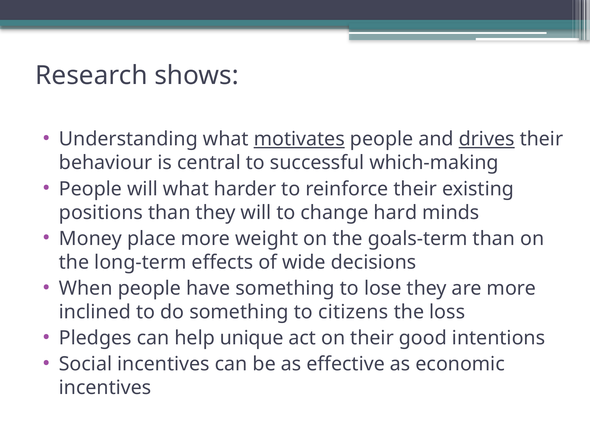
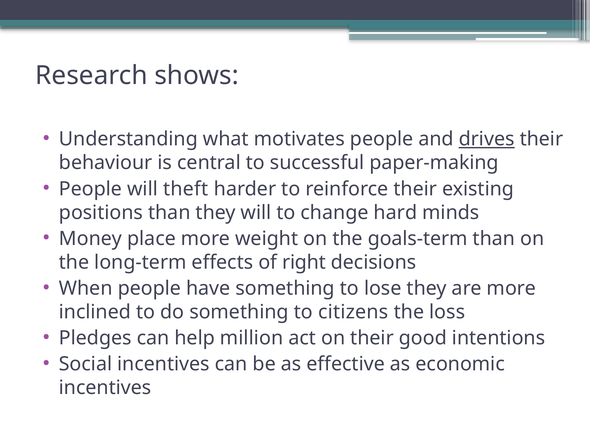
motivates underline: present -> none (299, 139)
which-making: which-making -> paper-making (434, 163)
will what: what -> theft (186, 189)
wide: wide -> right (304, 262)
unique: unique -> million (252, 338)
